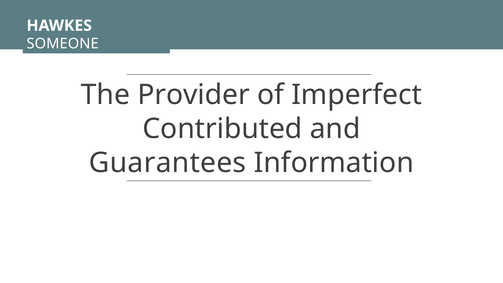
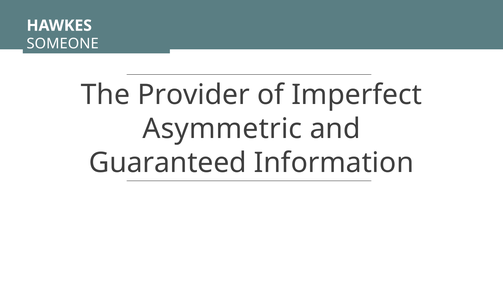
Contributed: Contributed -> Asymmetric (222, 129)
Guarantees: Guarantees -> Guaranteed (168, 163)
